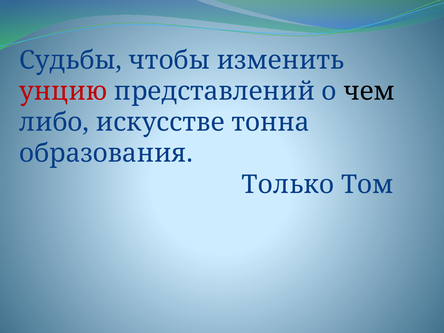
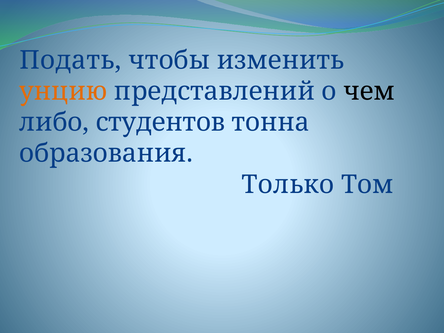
Судьбы: Судьбы -> Подать (70, 60)
унцию colour: red -> orange (63, 91)
искусстве: искусстве -> студентов (160, 122)
